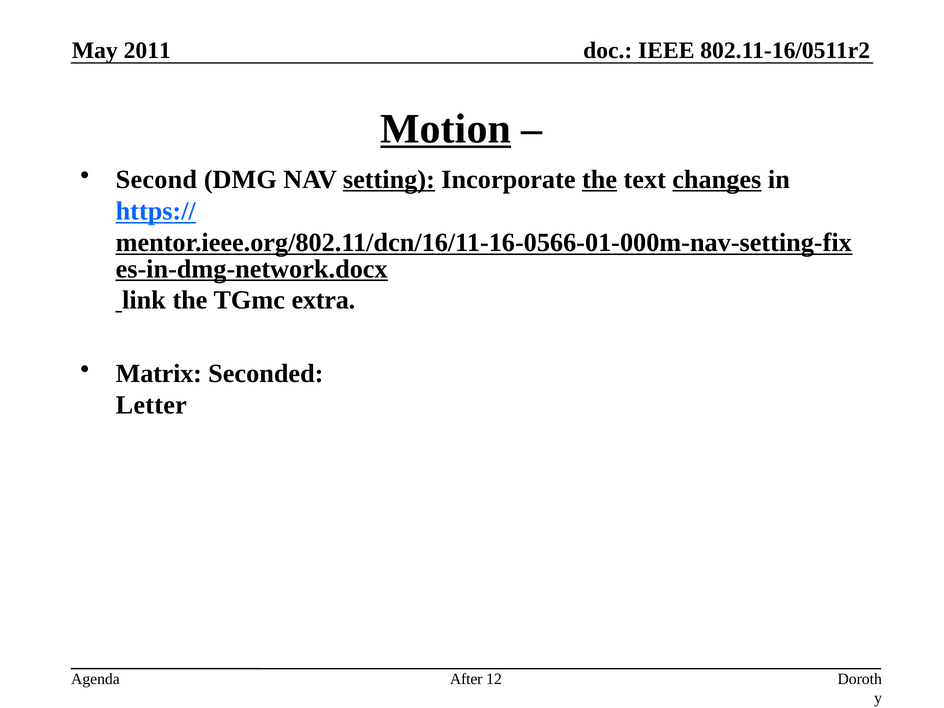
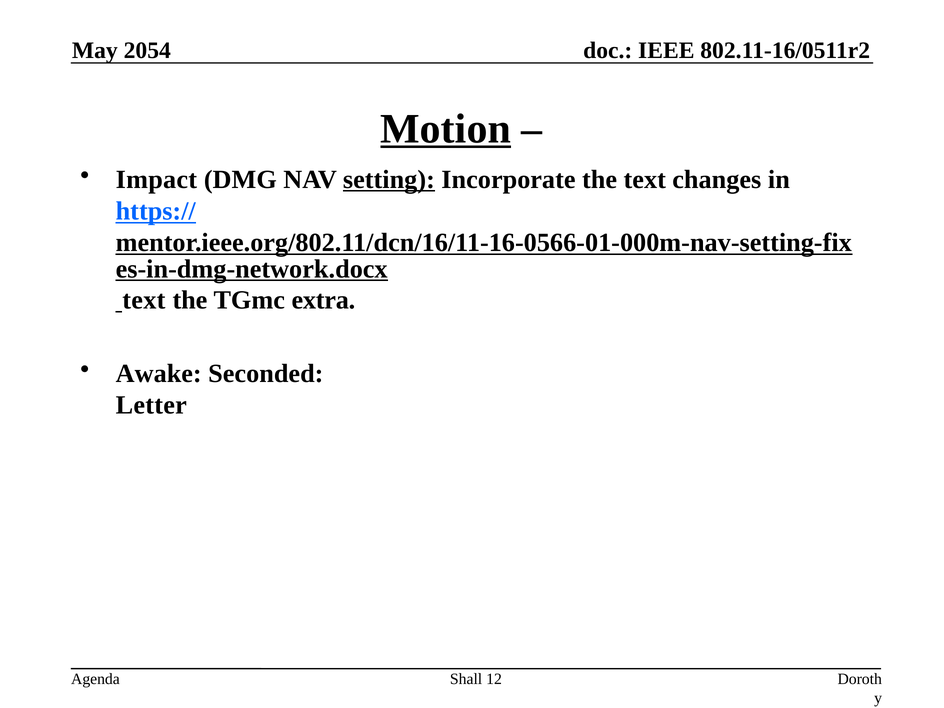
2011: 2011 -> 2054 (147, 50)
Second: Second -> Impact (156, 180)
the underline: present -> none (600, 180)
changes underline: present -> none (717, 180)
link: link -> text (144, 300)
Matrix: Matrix -> Awake (159, 374)
After: After -> Shall (466, 679)
